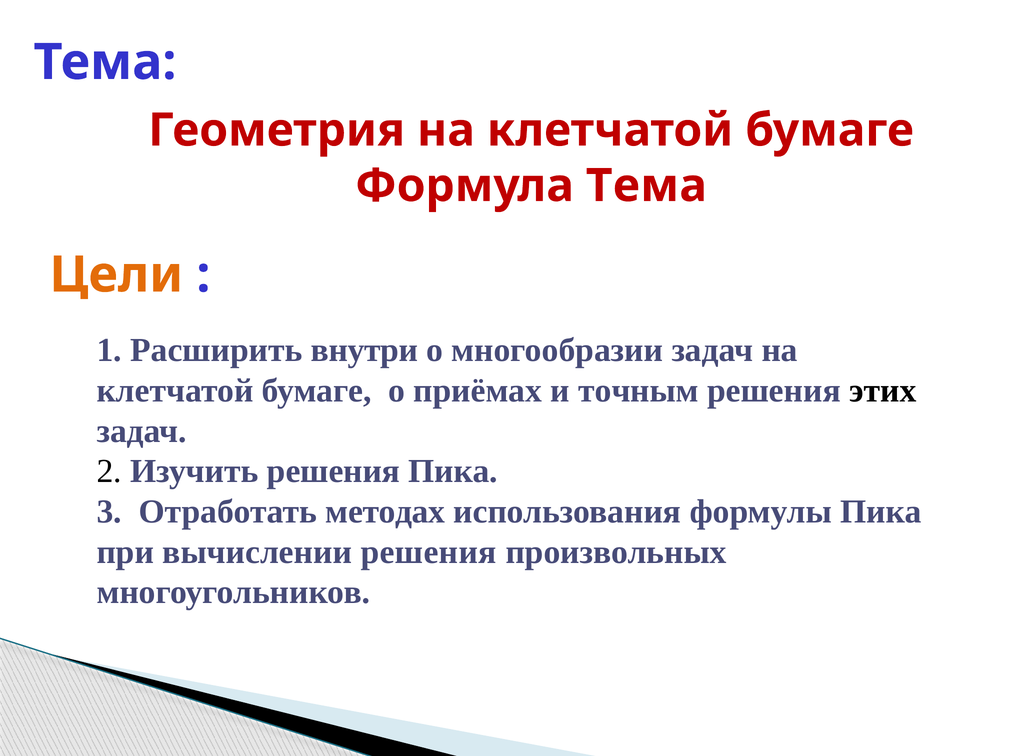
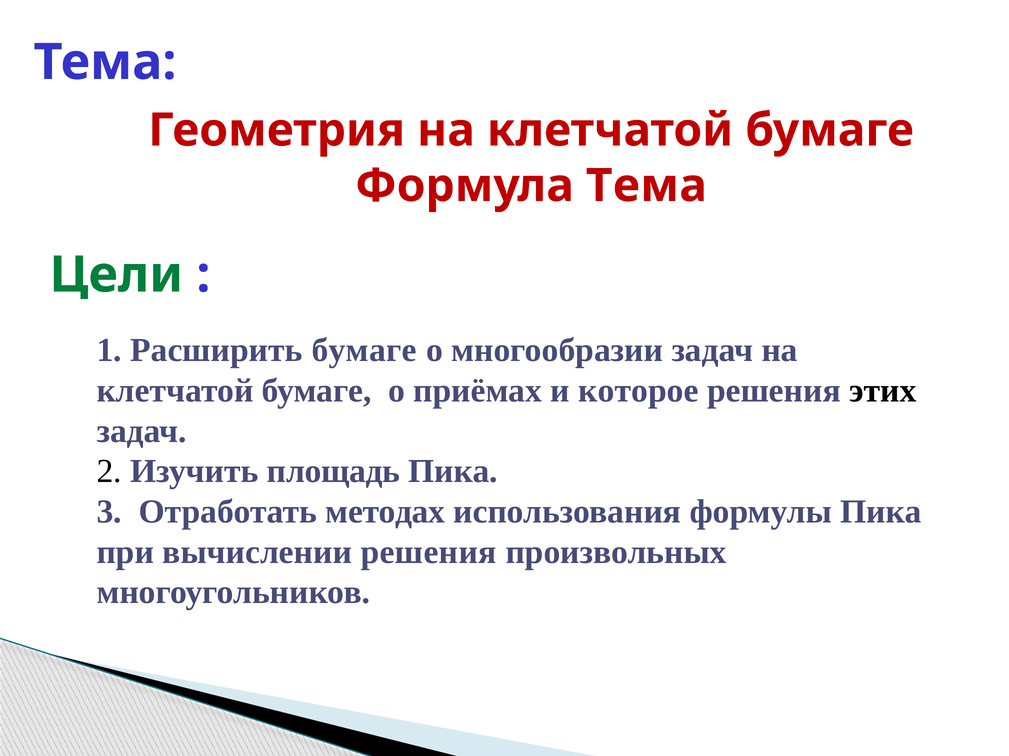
Цели colour: orange -> green (116, 275)
Расширить внутри: внутри -> бумаге (364, 351)
точным: точным -> которое (639, 391)
Изучить решения: решения -> площадь (334, 472)
